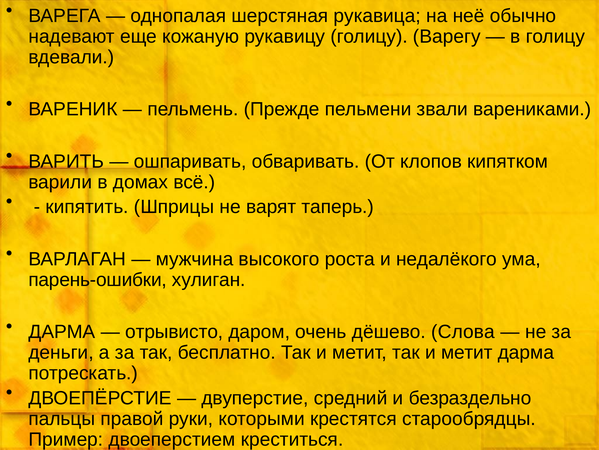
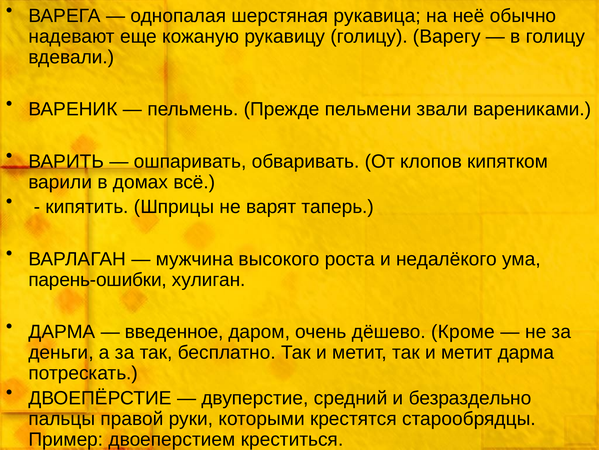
отрывисто: отрывисто -> введенное (174, 331)
Слова: Слова -> Кроме (463, 331)
